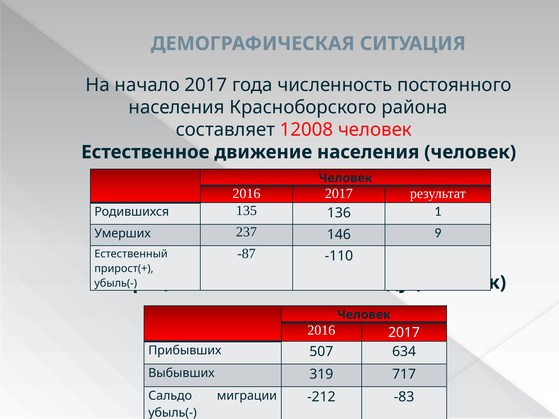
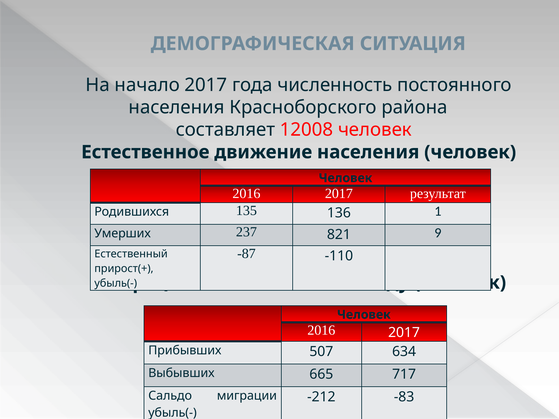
146: 146 -> 821 (339, 235)
319: 319 -> 665 (321, 375)
